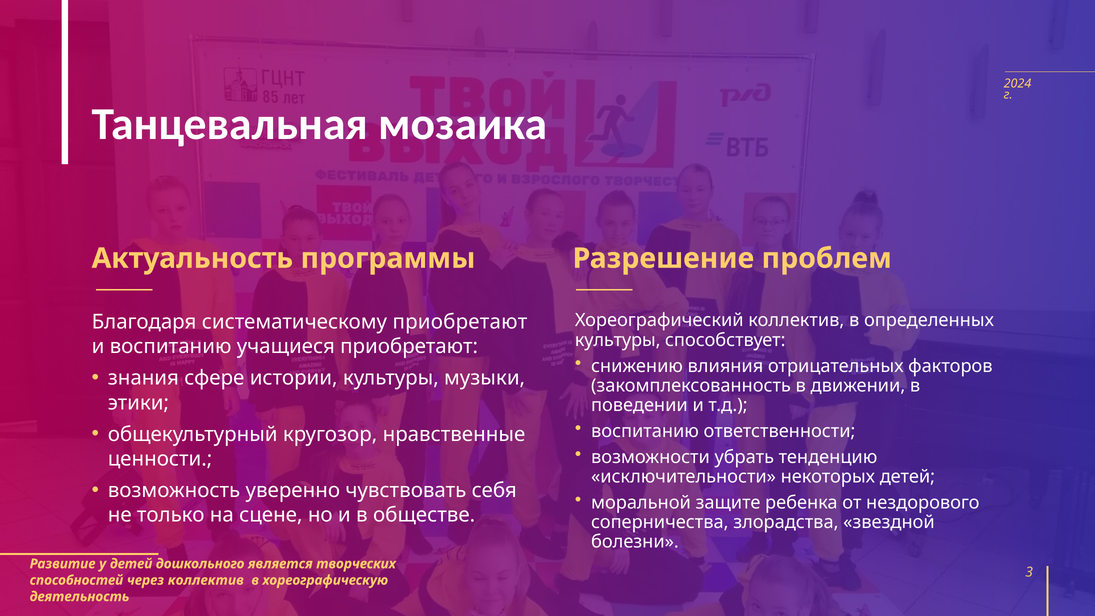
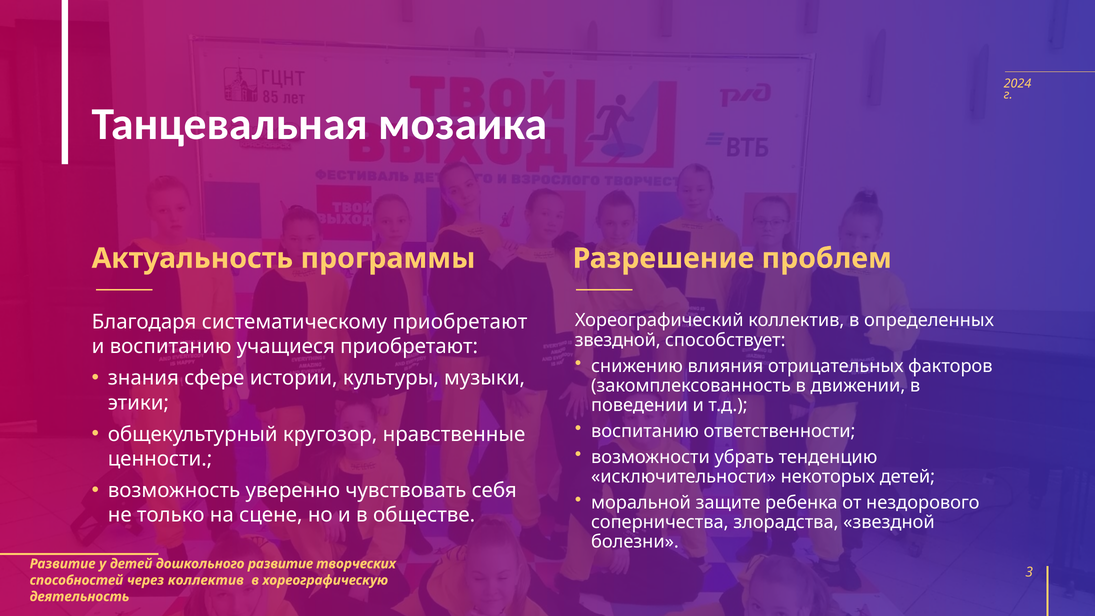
культуры: культуры -> звездной (618, 340)
дошкольного является: является -> развитие (280, 564)
